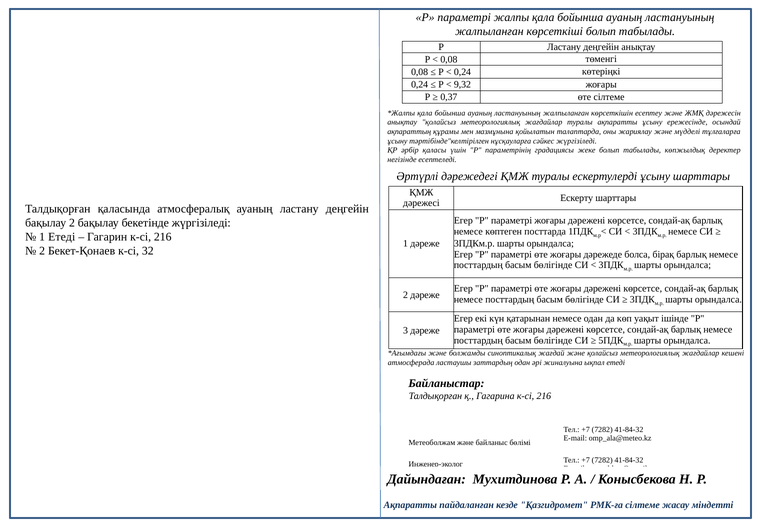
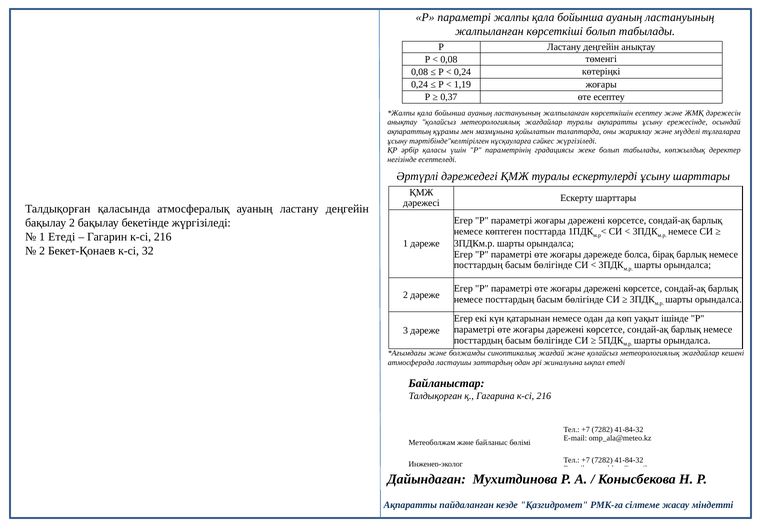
9,32: 9,32 -> 1,19 (462, 85)
өте сілтеме: сілтеме -> есептеу (609, 97)
